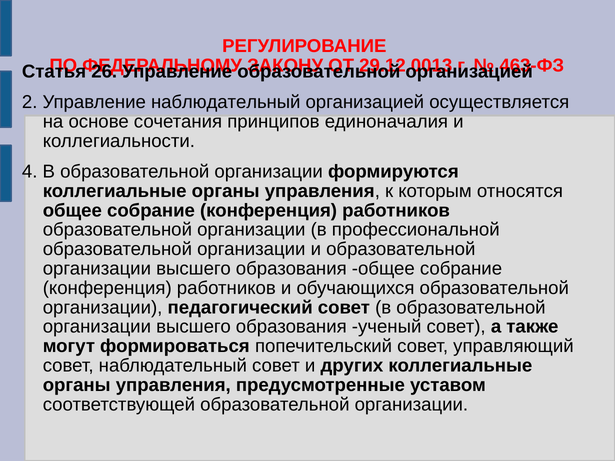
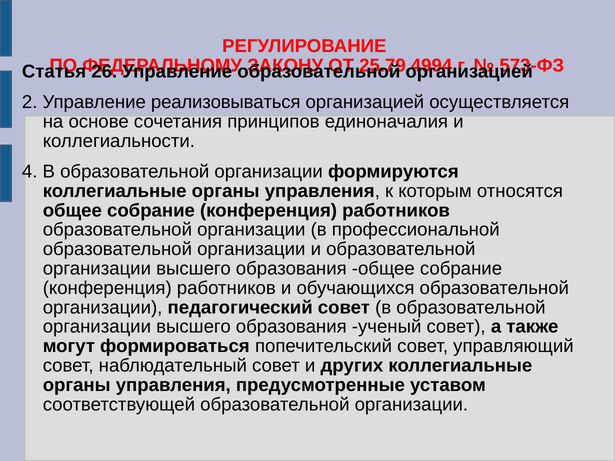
29.12.0013: 29.12.0013 -> 25.79.4994 (406, 66)
463-ФЗ: 463-ФЗ -> 573-ФЗ (532, 66)
Управление наблюдательный: наблюдательный -> реализовываться (226, 102)
